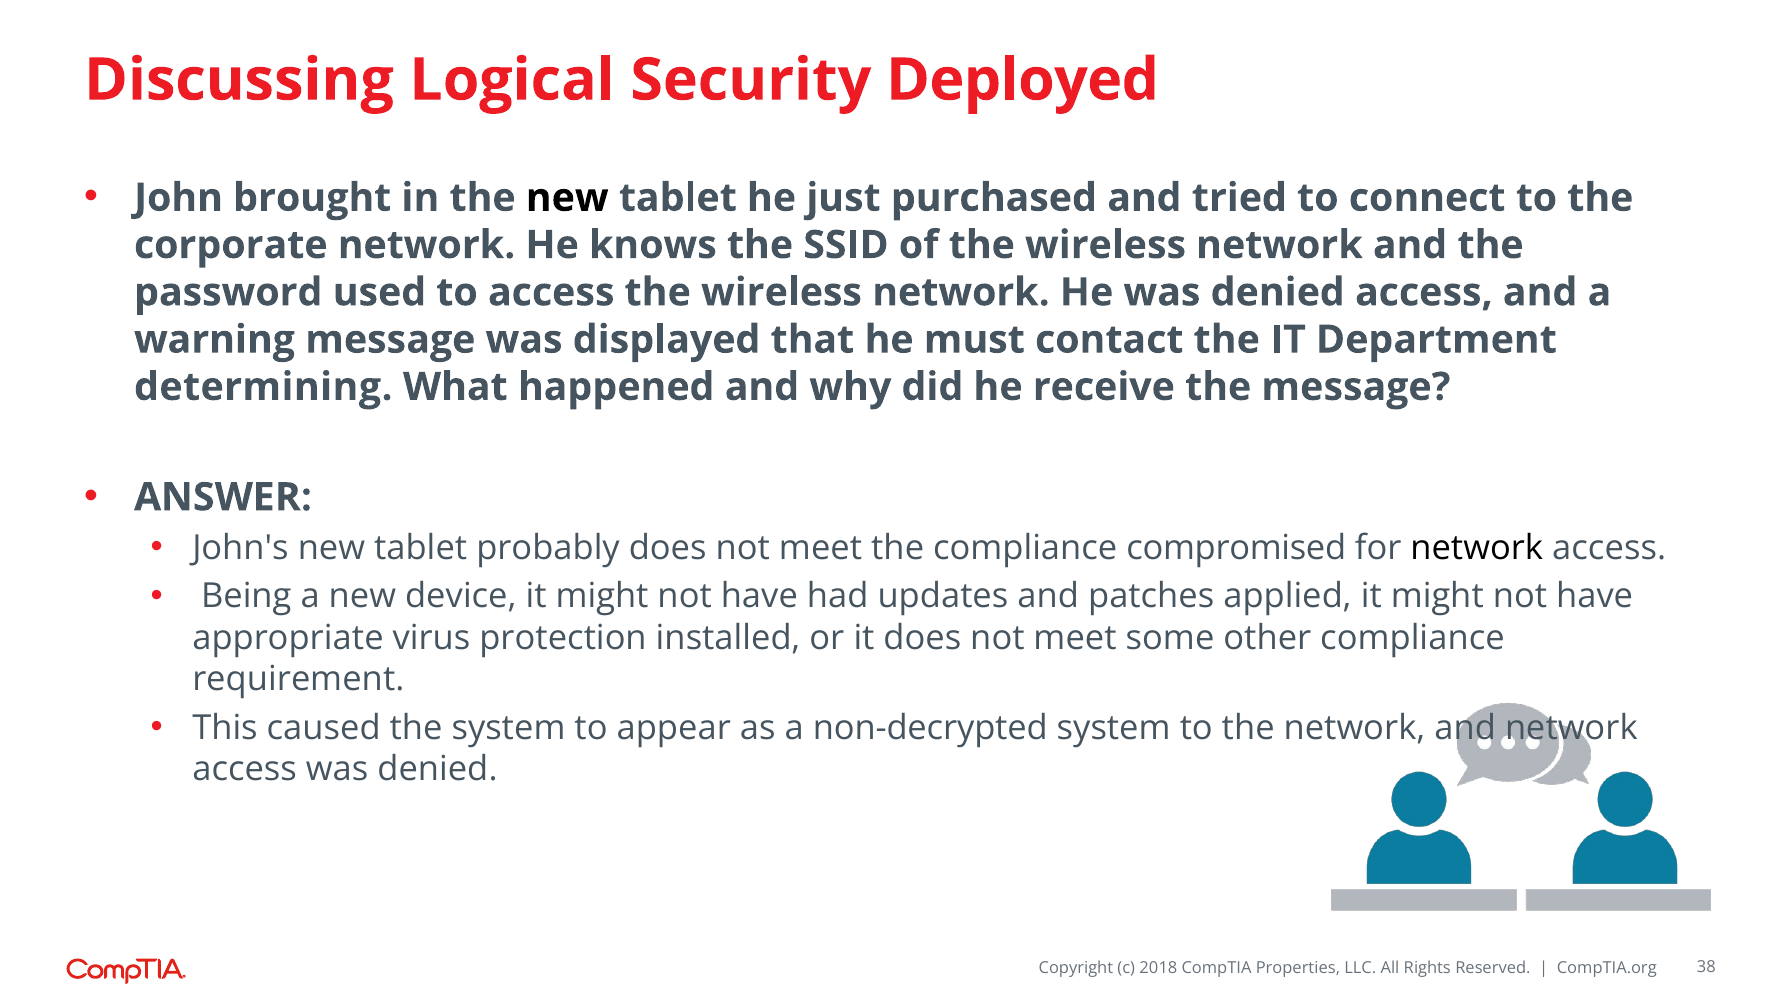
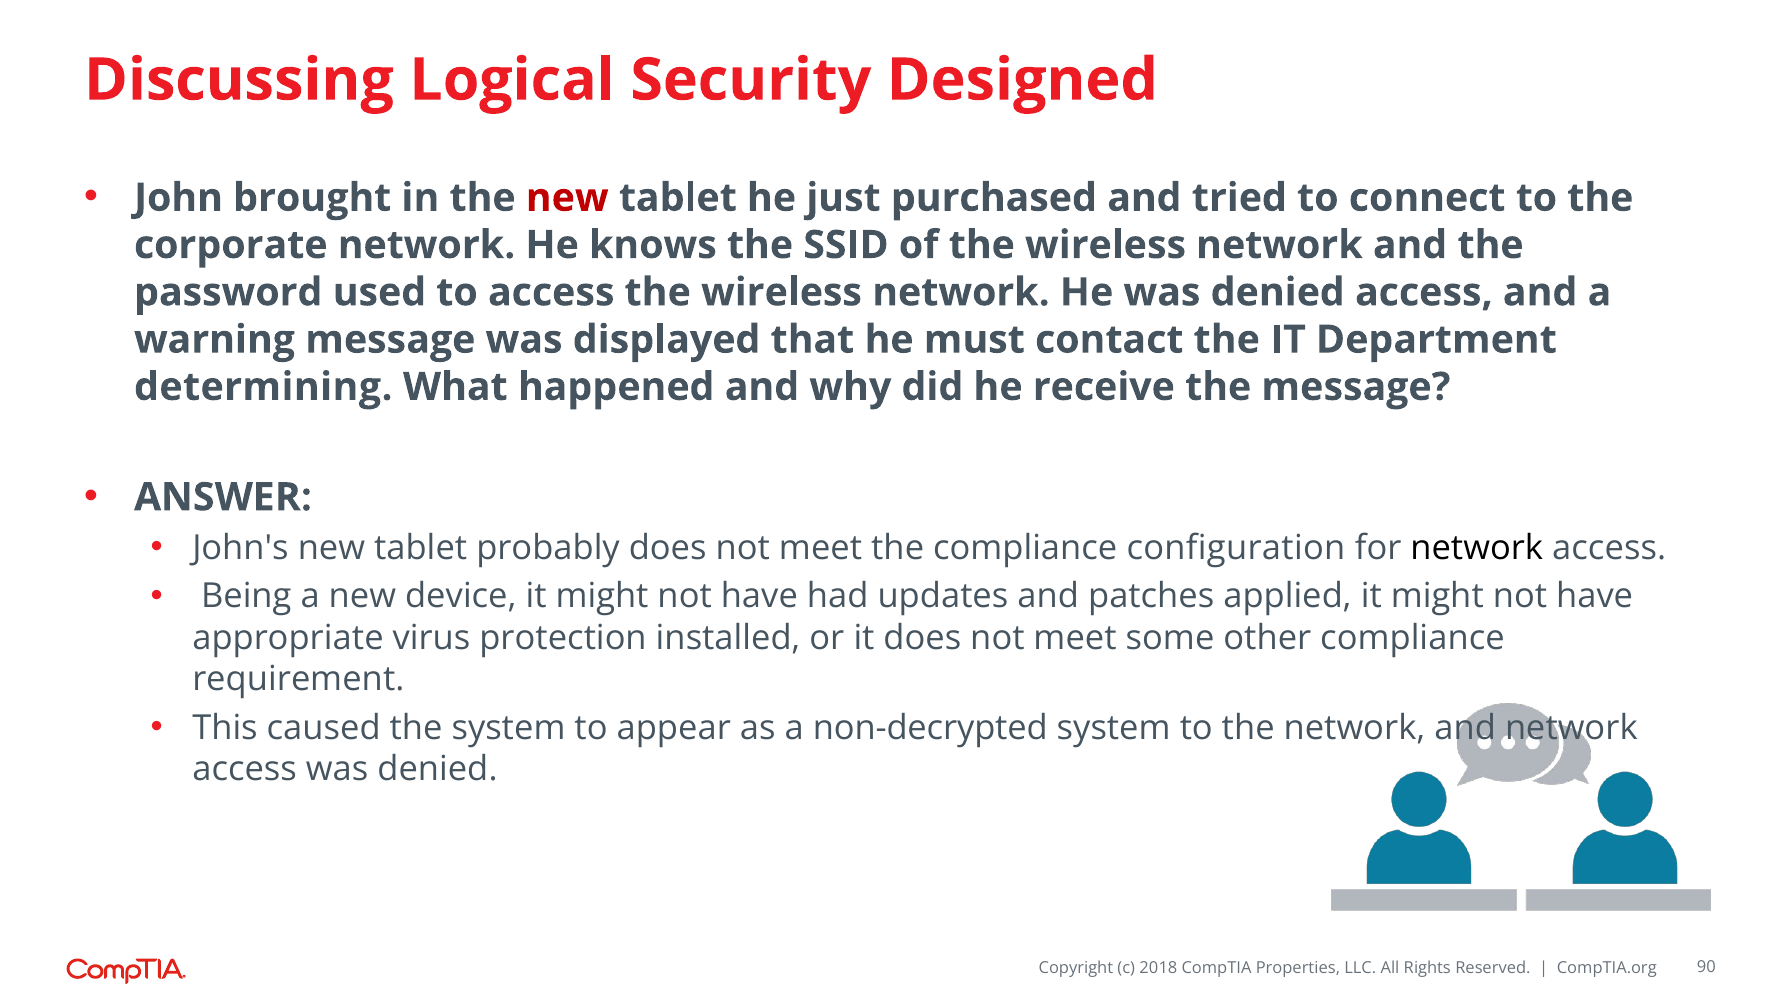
Deployed: Deployed -> Designed (1022, 80)
new colour: black -> red (567, 198)
compromised: compromised -> configuration (1236, 549)
38: 38 -> 90 (1706, 967)
